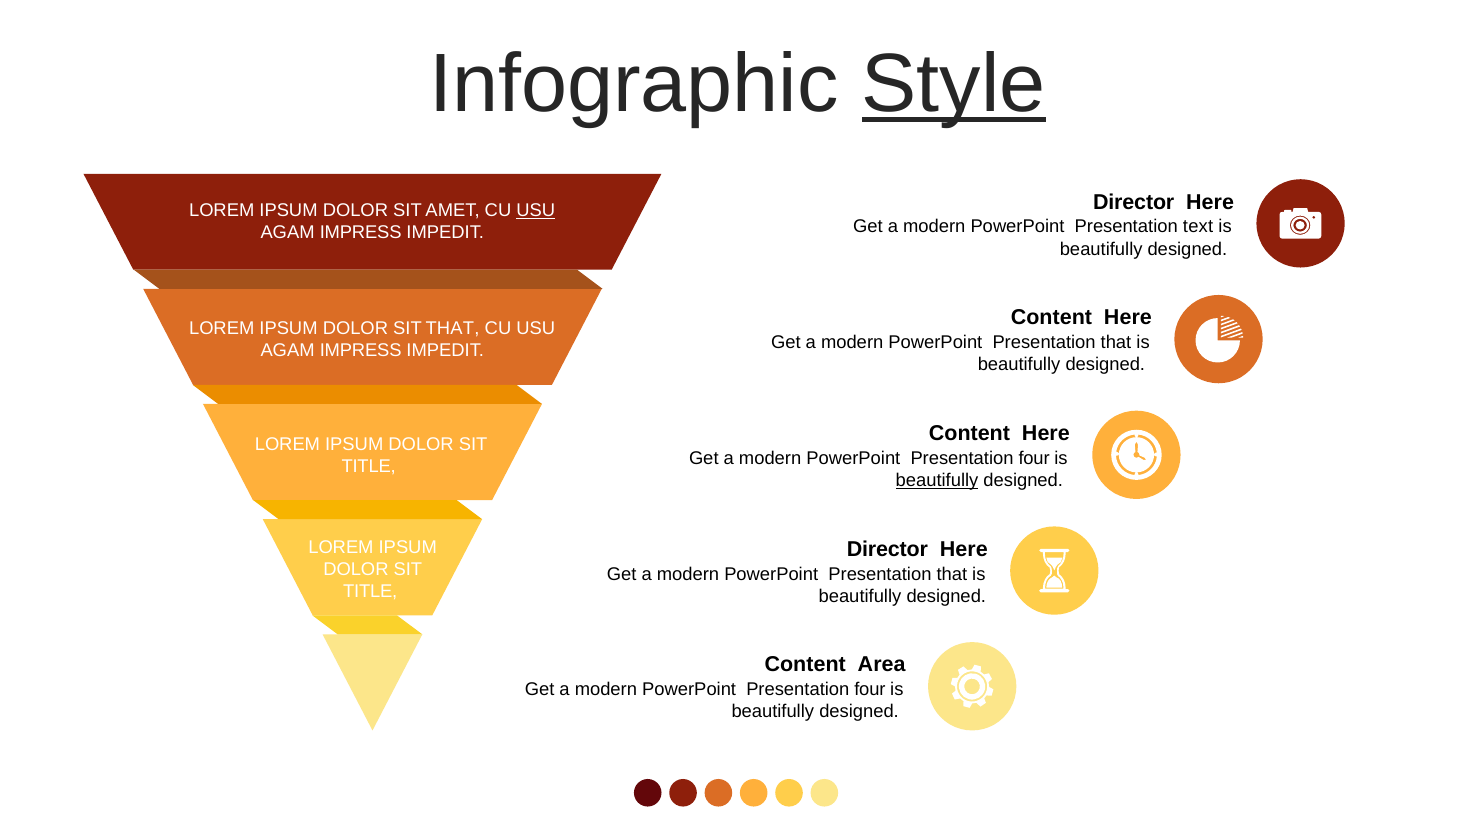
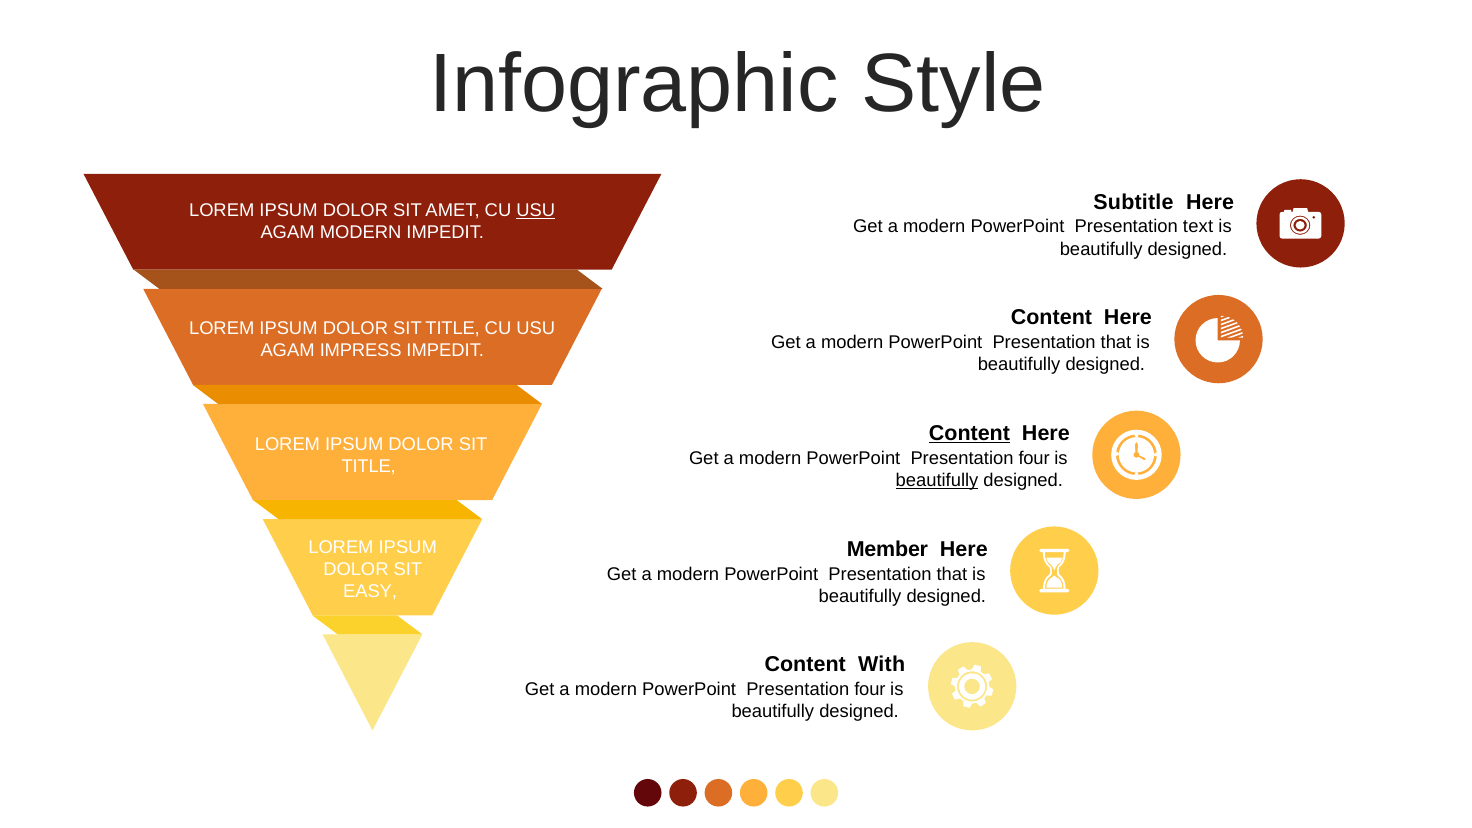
Style underline: present -> none (954, 84)
Director: Director -> Subtitle (1134, 202)
IMPRESS: IMPRESS -> MODERN (361, 233)
THAT: THAT -> TITLE (453, 328)
Content underline: none -> present (969, 433)
Director: Director -> Member (887, 549)
TITLE: TITLE -> EASY (370, 591)
Area: Area -> With (882, 665)
